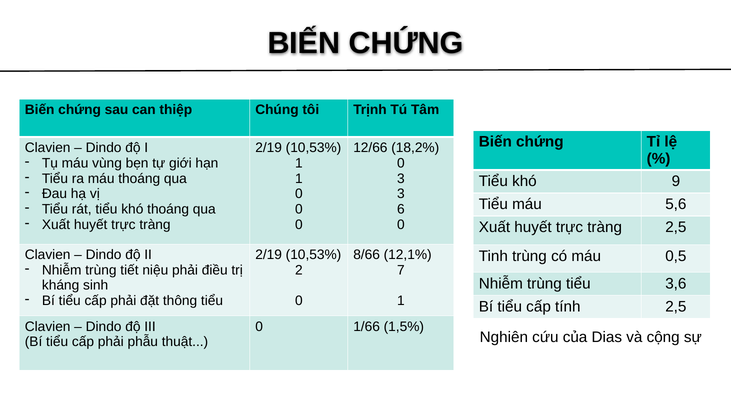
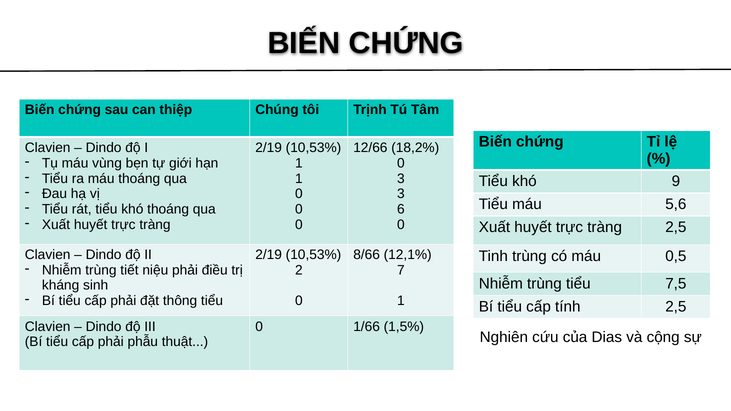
3,6: 3,6 -> 7,5 (676, 284)
